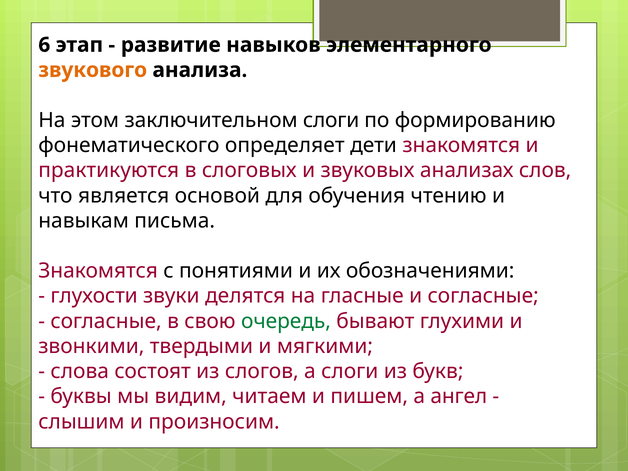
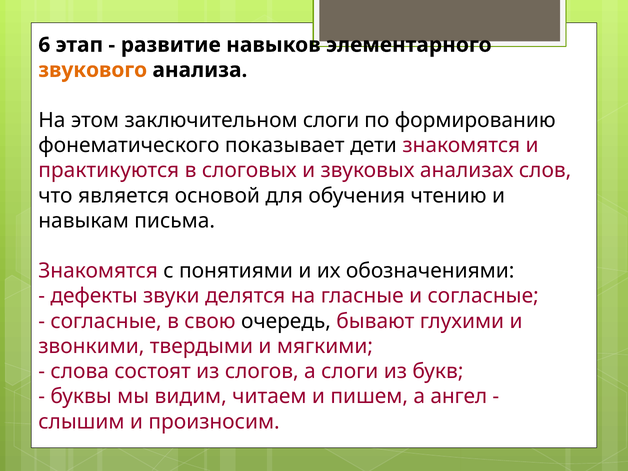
определяет: определяет -> показывает (285, 145)
глухости: глухости -> дефекты (94, 296)
очередь colour: green -> black (286, 321)
